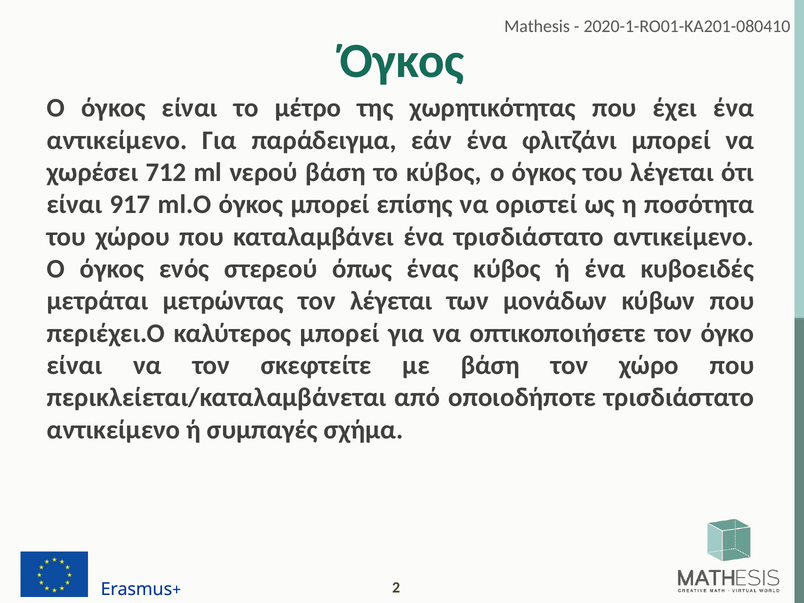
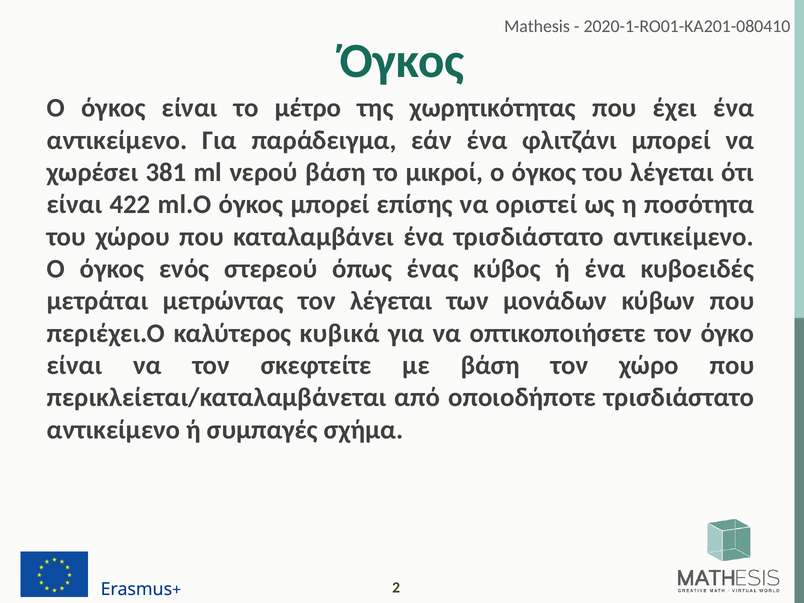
712: 712 -> 381 (166, 172)
το κύβος: κύβος -> μικροί (444, 172)
917: 917 -> 422 (130, 205)
καλύτερος μπορεί: μπορεί -> κυβικά (340, 333)
